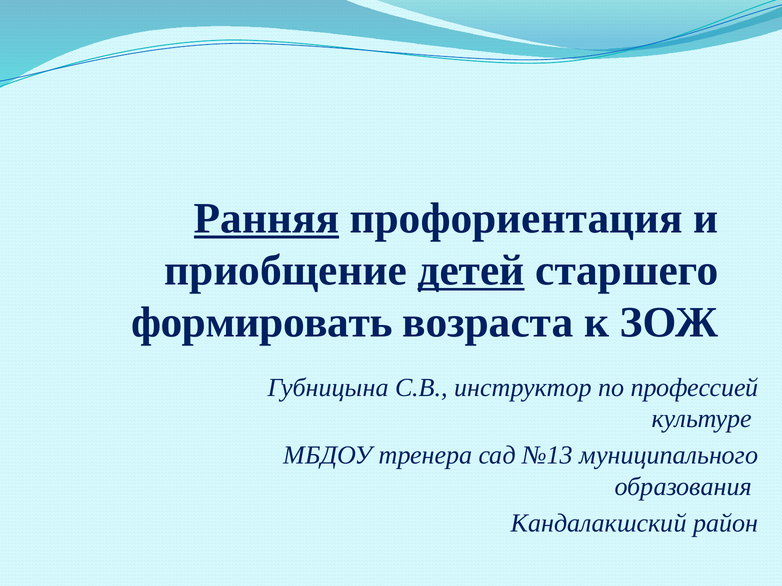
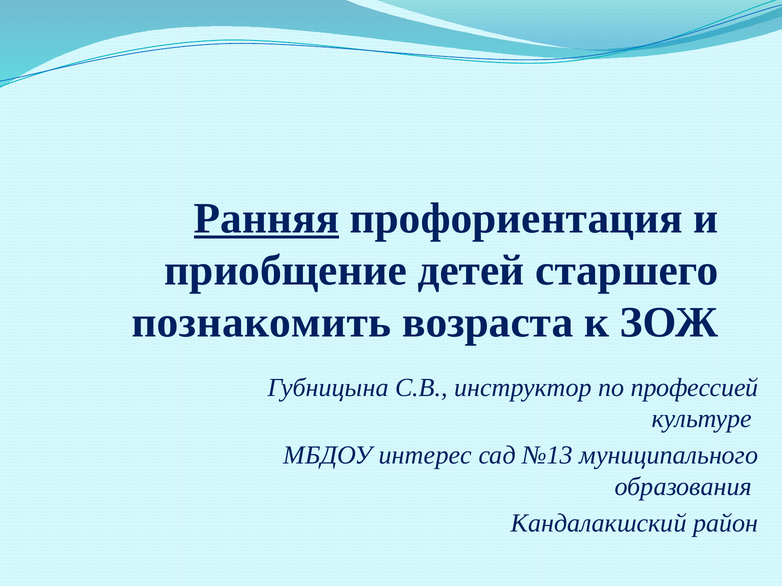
детей underline: present -> none (471, 271)
формировать: формировать -> познакомить (261, 323)
тренера: тренера -> интерес (425, 456)
